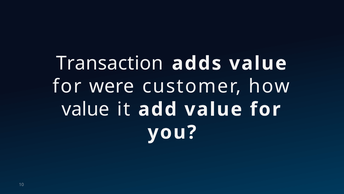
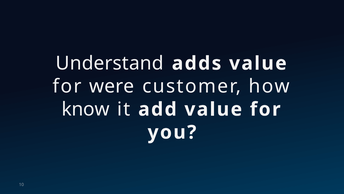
Transaction: Transaction -> Understand (110, 63)
value: value -> know (86, 109)
